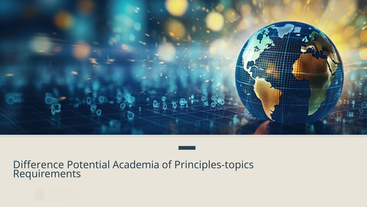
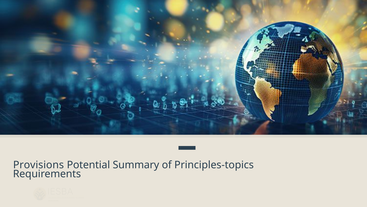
Difference: Difference -> Provisions (38, 165)
Academia: Academia -> Summary (136, 165)
